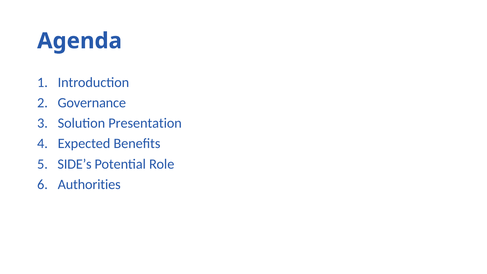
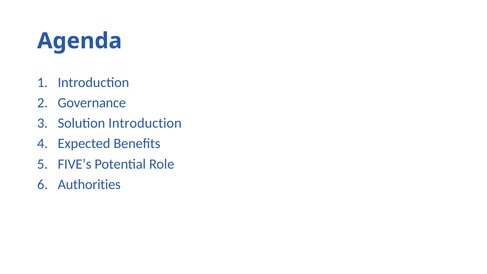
Solution Presentation: Presentation -> Introduction (145, 123)
SIDE’s: SIDE’s -> FIVE’s (75, 164)
